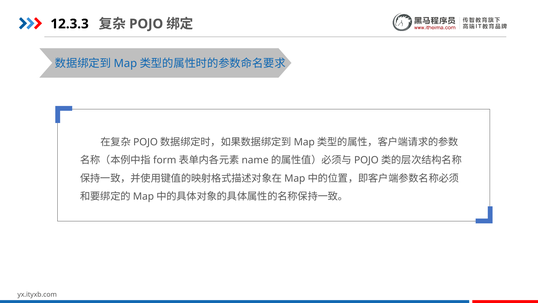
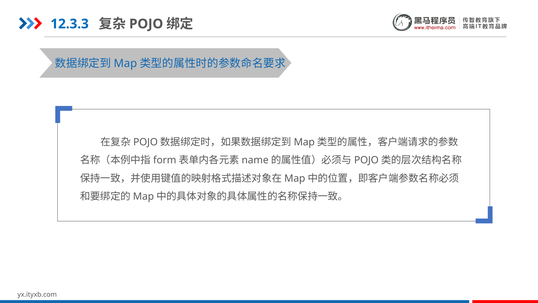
12.3.3 colour: black -> blue (70, 24)
